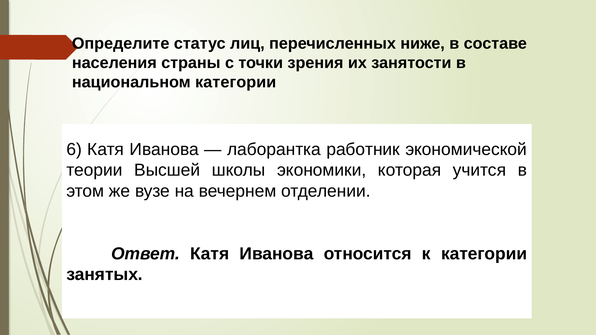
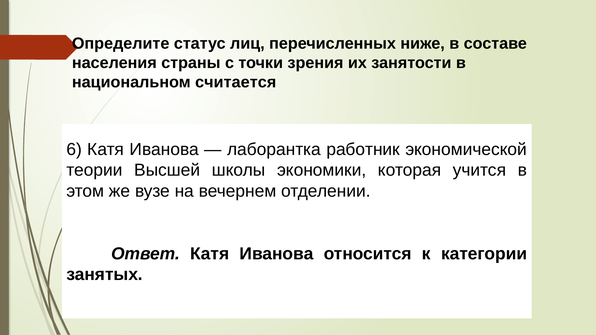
национальном категории: категории -> считается (236, 82)
